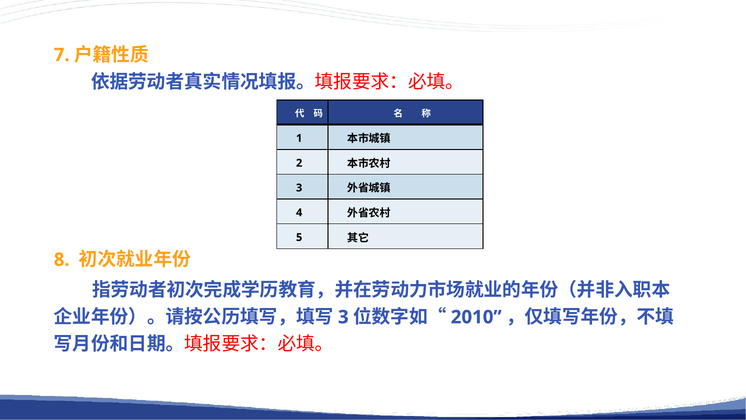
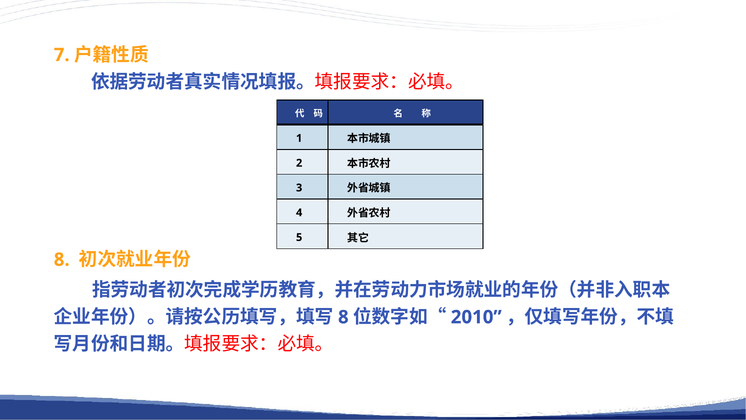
3: 3 -> 8 (343, 317)
